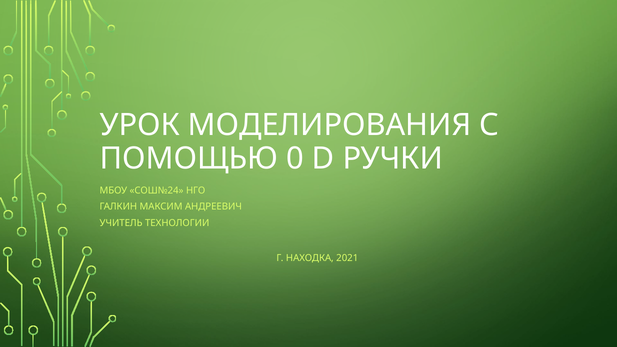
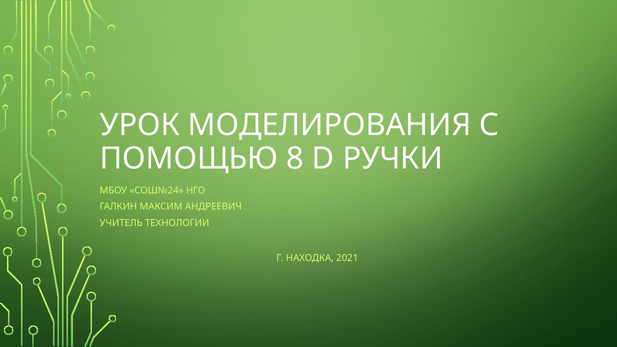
0: 0 -> 8 (295, 158)
